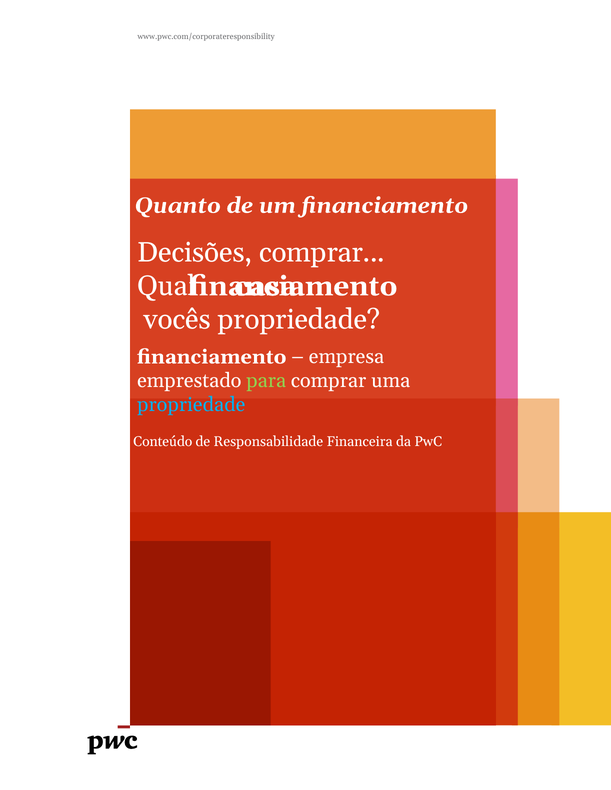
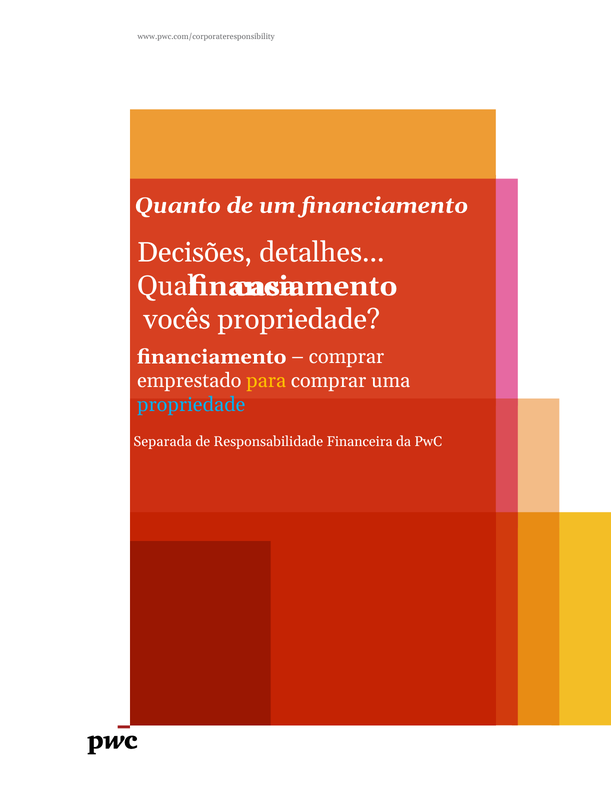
Decisões comprar: comprar -> detalhes (322, 253)
empresa: empresa -> comprar (346, 357)
para colour: light green -> yellow (266, 381)
Conteúdo: Conteúdo -> Separada (163, 442)
